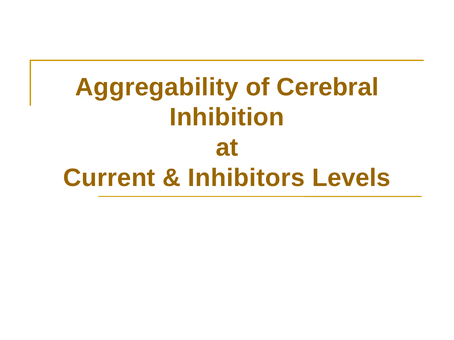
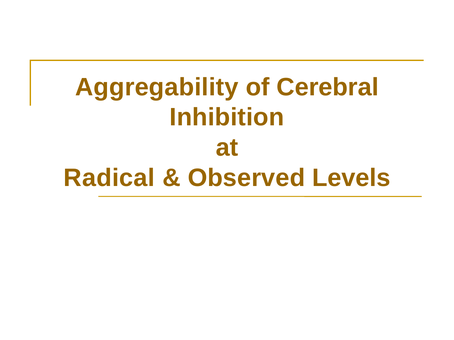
Current: Current -> Radical (109, 178)
Inhibitors: Inhibitors -> Observed (246, 178)
